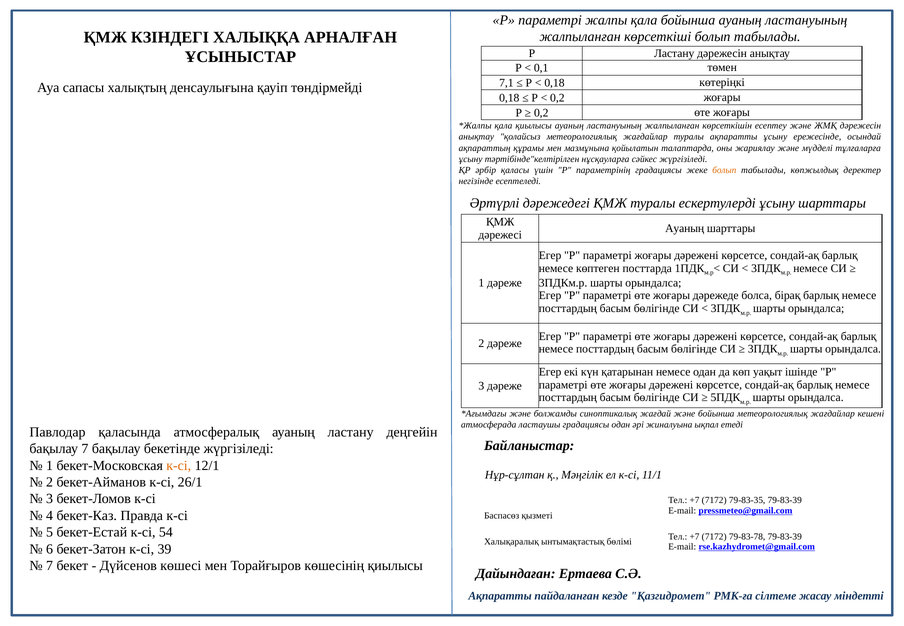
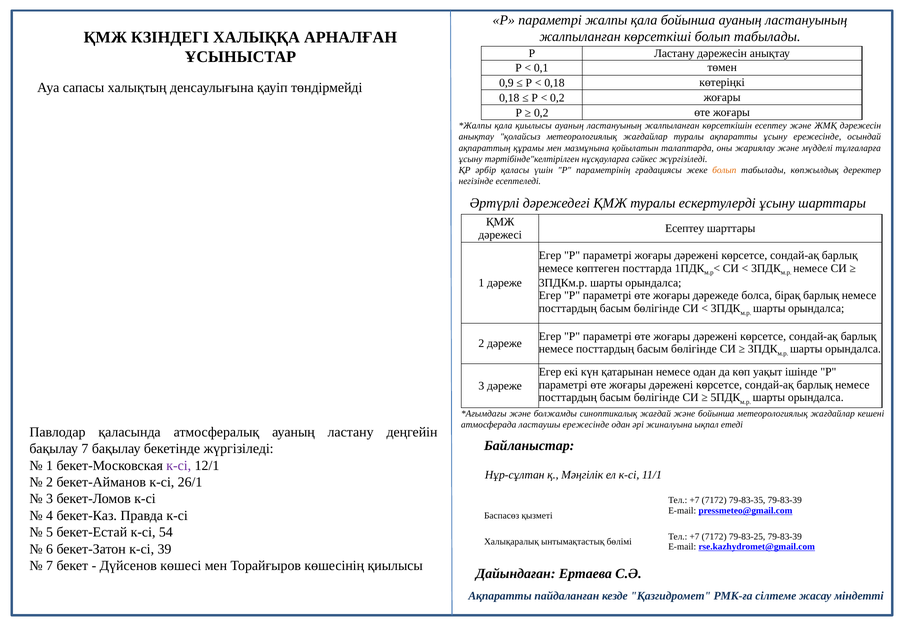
7,1: 7,1 -> 0,9 (506, 83)
Ауаның: Ауаның -> Есептеу (685, 228)
ластаушы градациясы: градациясы -> ережесінде (586, 425)
к-сі colour: orange -> purple (179, 465)
79-83-78: 79-83-78 -> 79-83-25 (747, 536)
